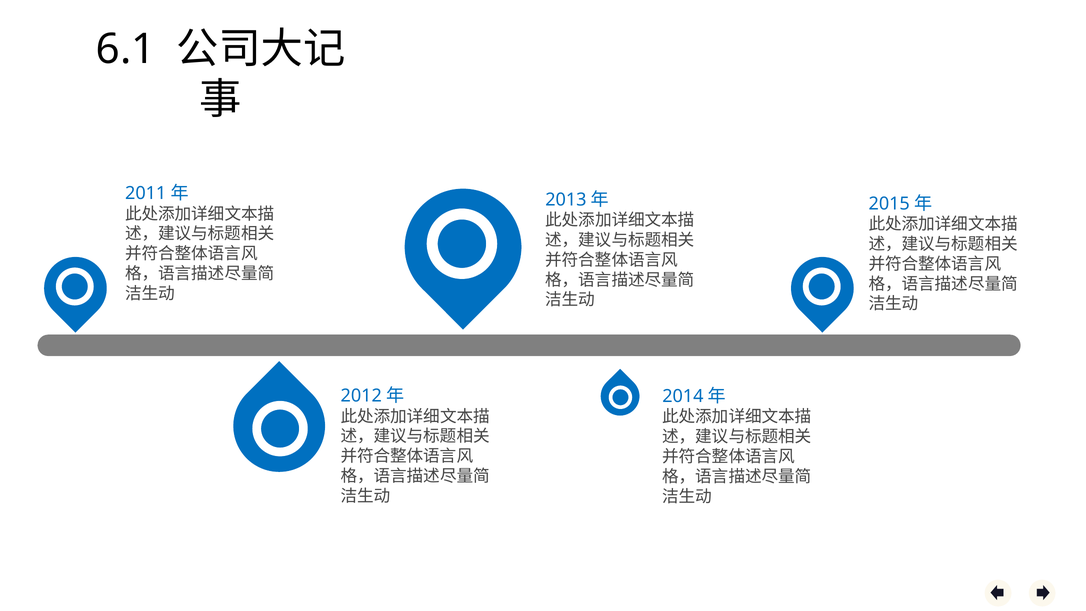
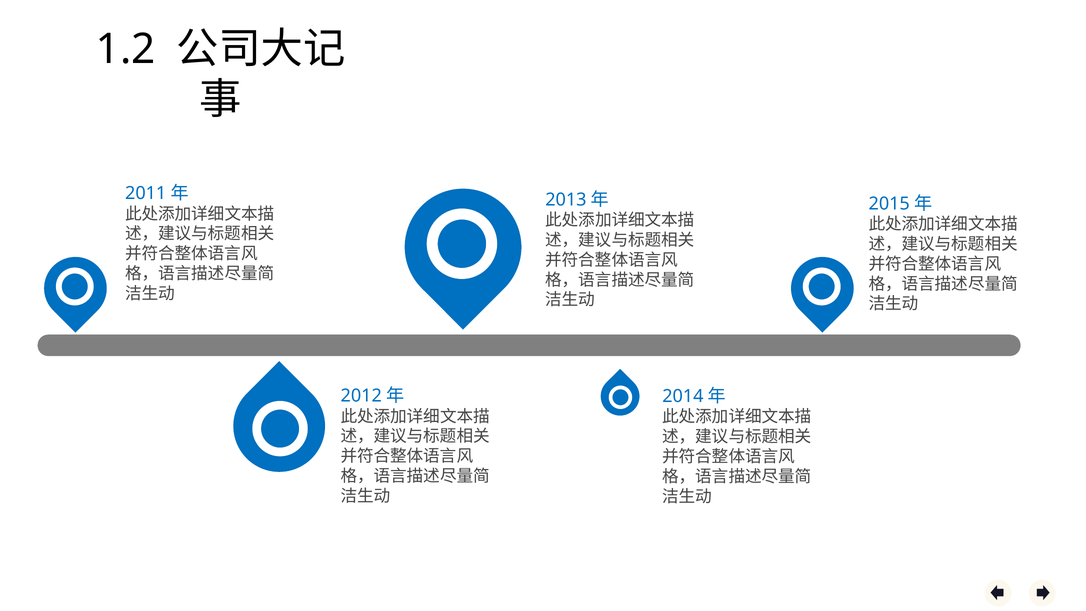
6.1: 6.1 -> 1.2 (126, 49)
